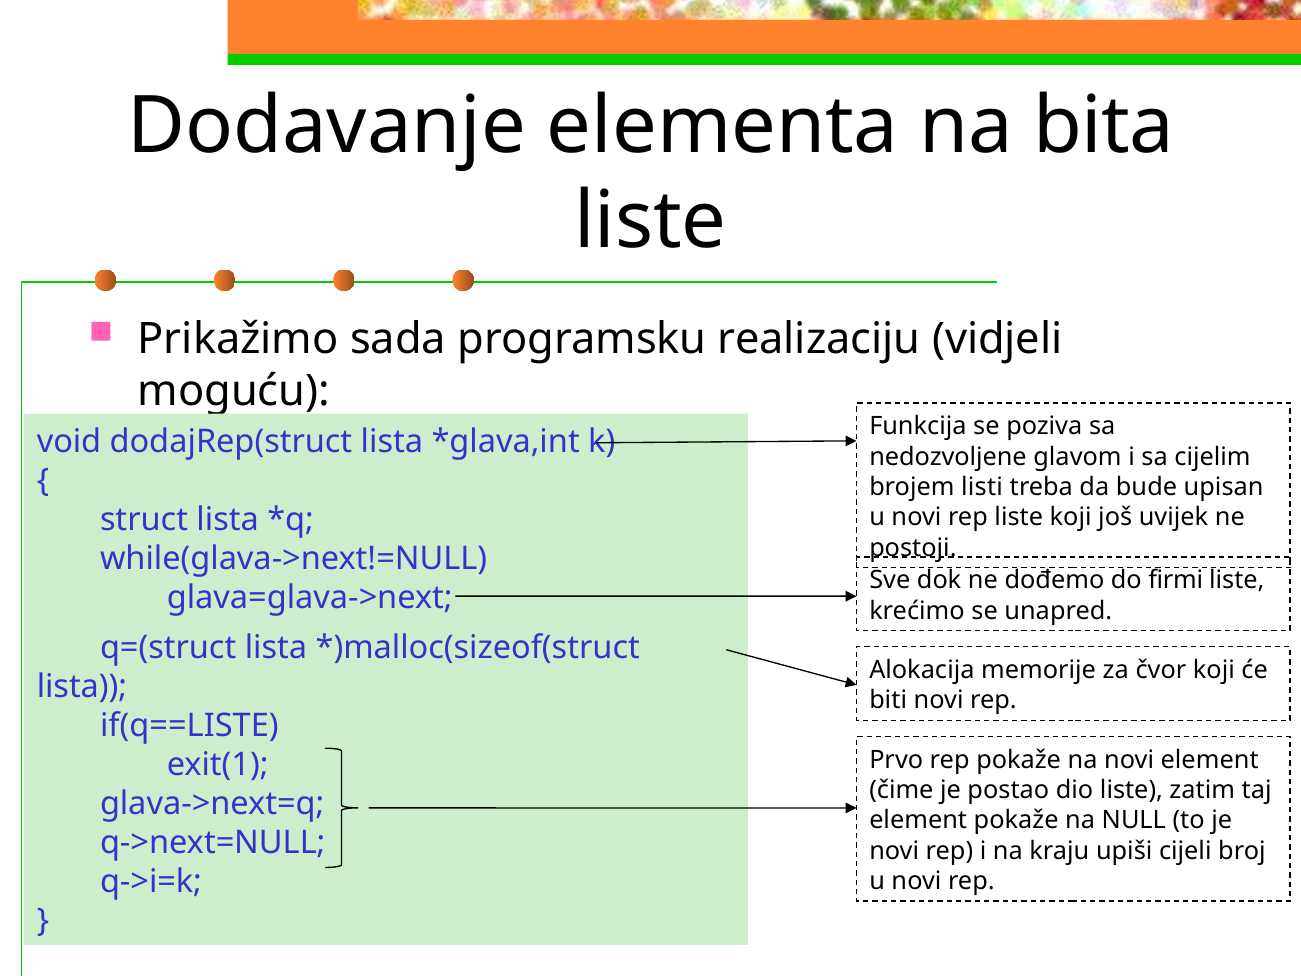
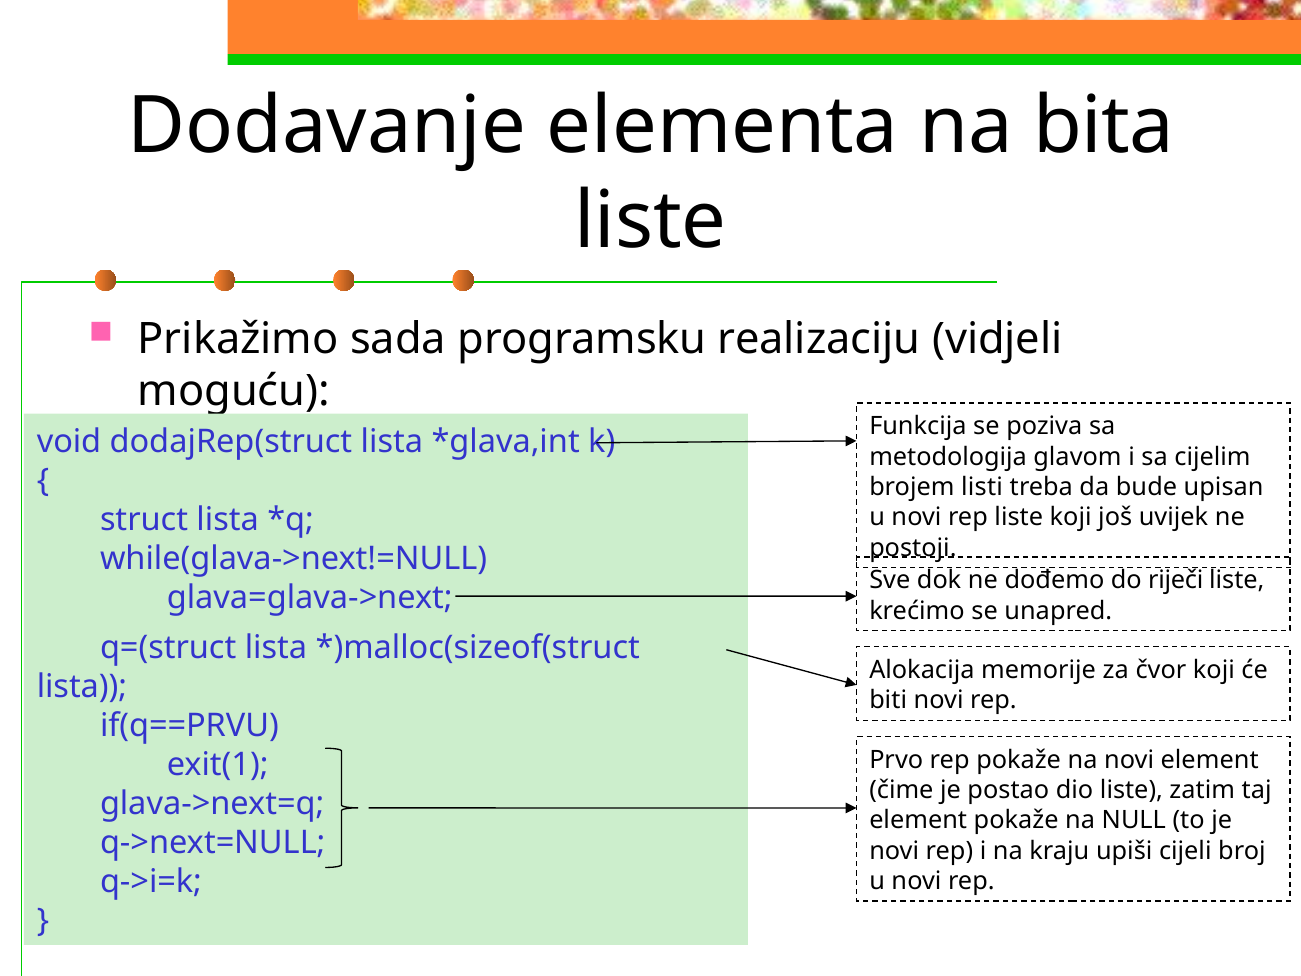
nedozvoljene: nedozvoljene -> metodologija (948, 457)
firmi: firmi -> riječi (1176, 580)
if(q==LISTE: if(q==LISTE -> if(q==PRVU (189, 726)
